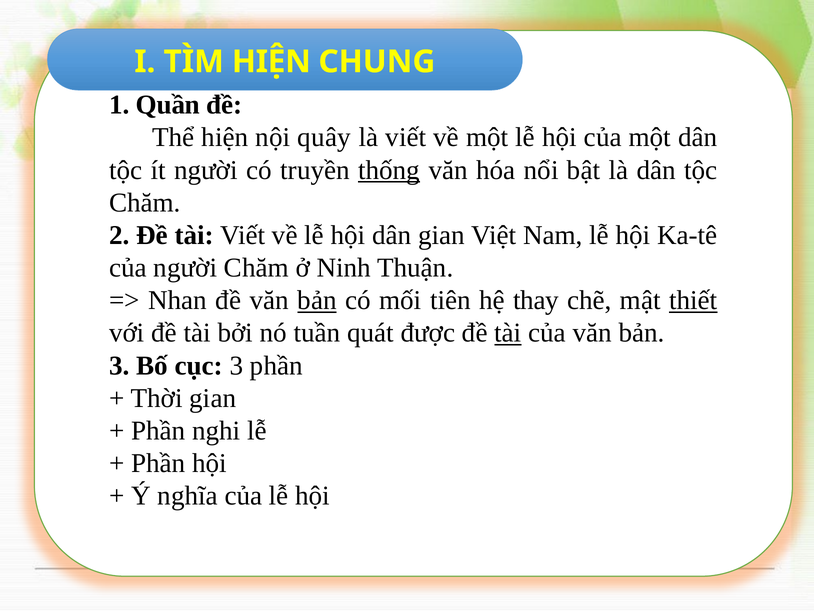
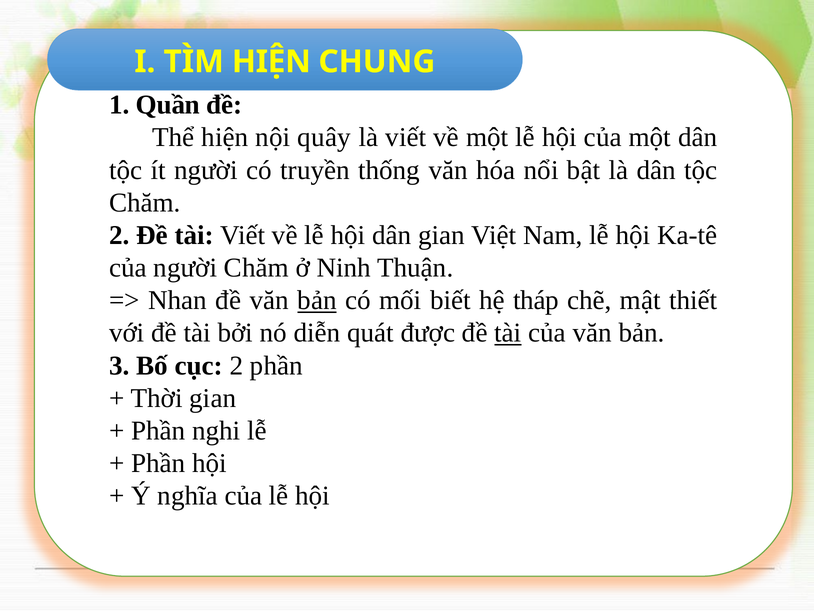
thống underline: present -> none (389, 170)
tiên: tiên -> biết (450, 300)
thay: thay -> tháp (536, 300)
thiết underline: present -> none (693, 300)
tuần: tuần -> diễn (317, 333)
cục 3: 3 -> 2 (236, 365)
